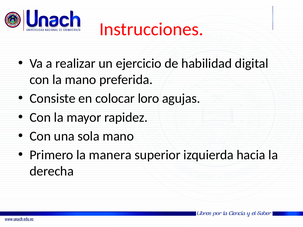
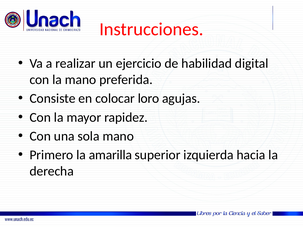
manera: manera -> amarilla (110, 155)
